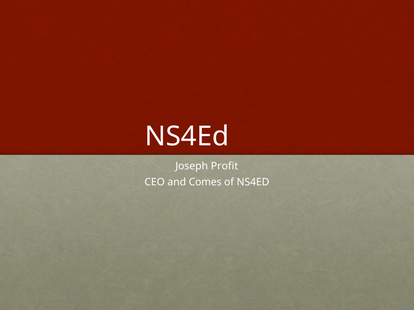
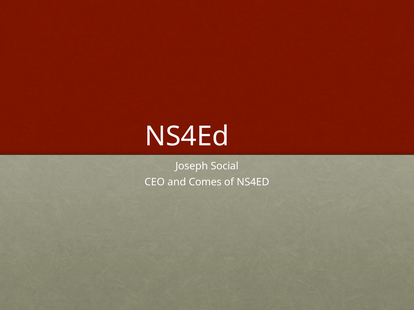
Profit: Profit -> Social (225, 166)
